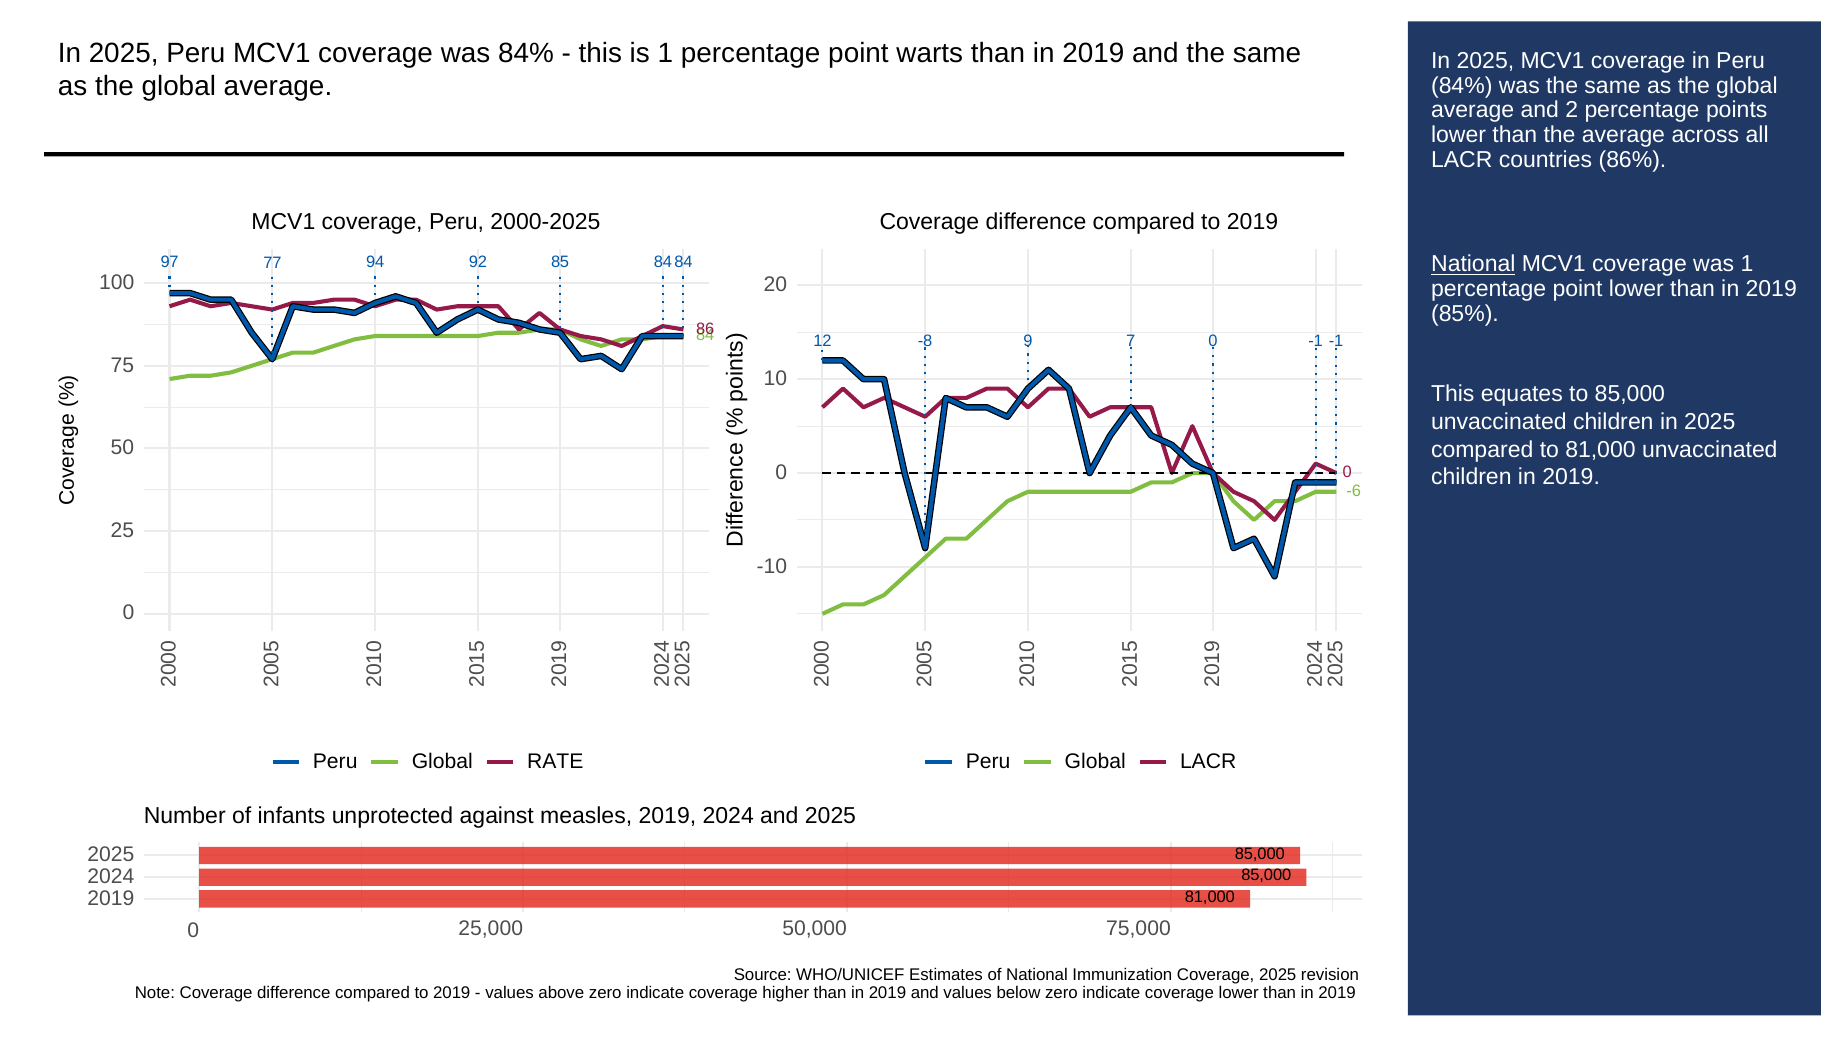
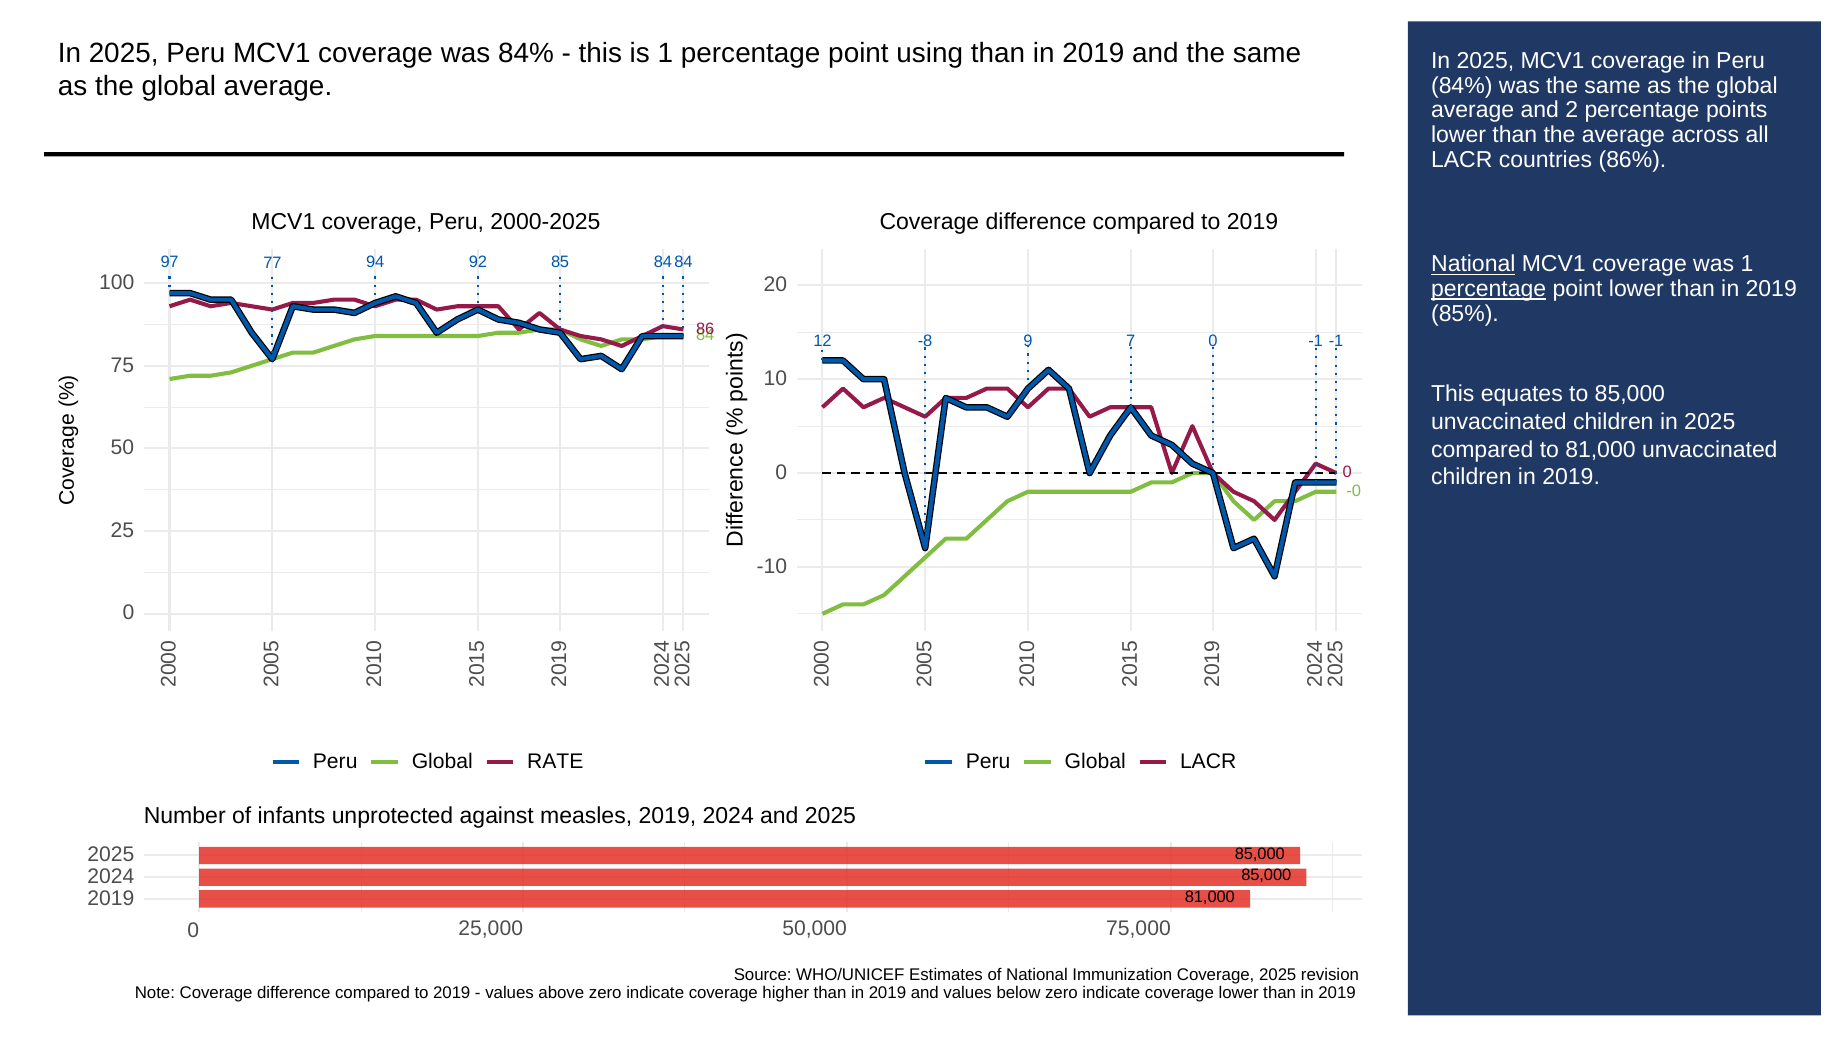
warts: warts -> using (930, 53)
percentage underline: none -> present (1489, 289)
-6: -6 -> -0 (1354, 491)
